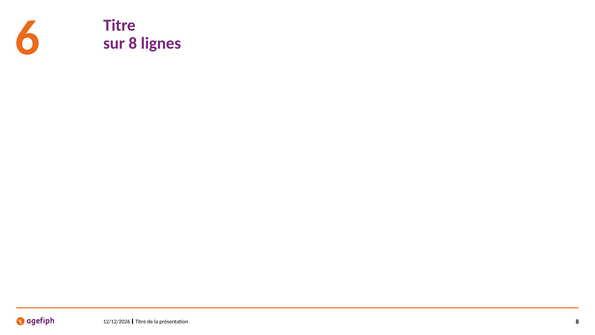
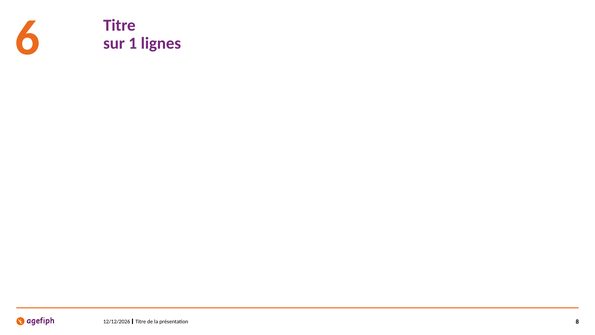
sur 8: 8 -> 1 (133, 43)
